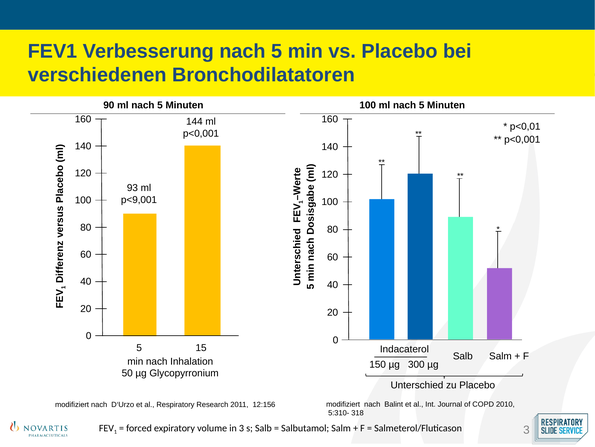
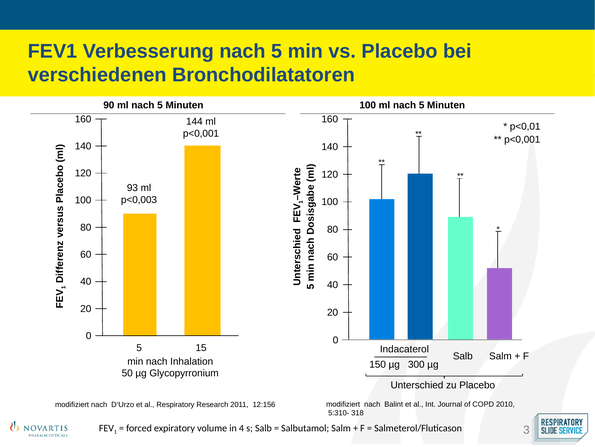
p<9,001: p<9,001 -> p<0,003 (139, 200)
in 3: 3 -> 4 (241, 427)
